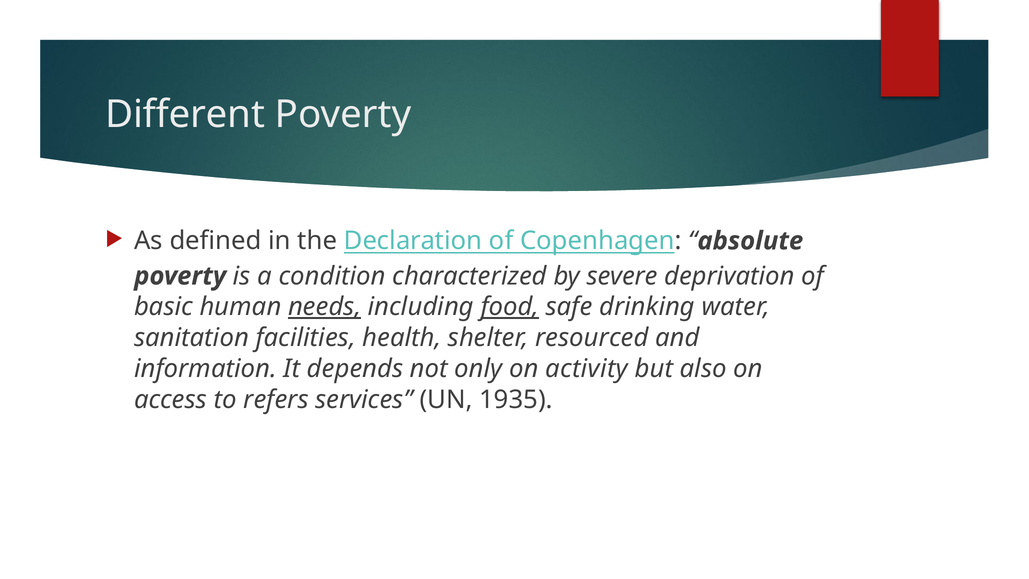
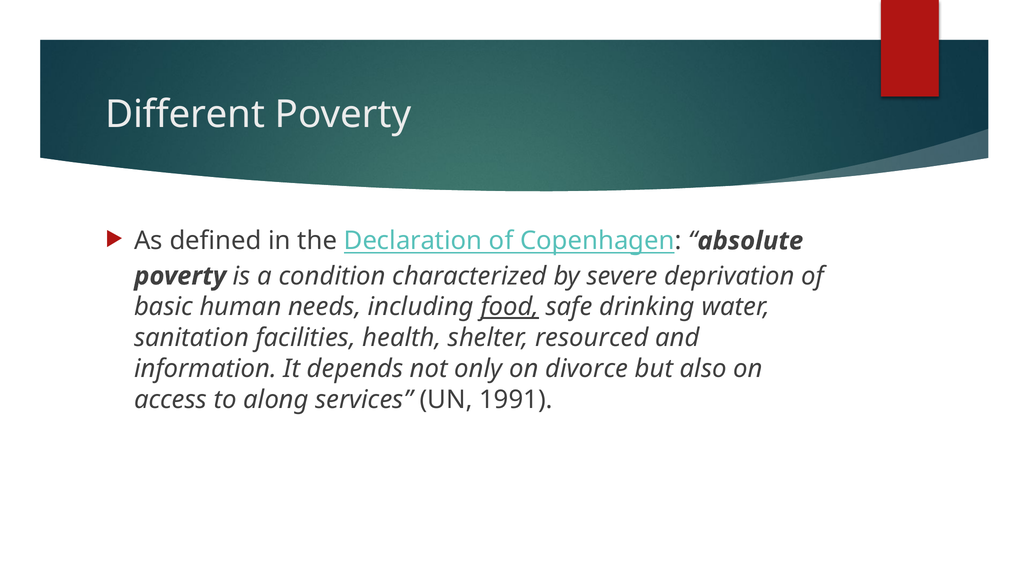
needs underline: present -> none (325, 307)
activity: activity -> divorce (587, 369)
refers: refers -> along (276, 399)
1935: 1935 -> 1991 (516, 399)
